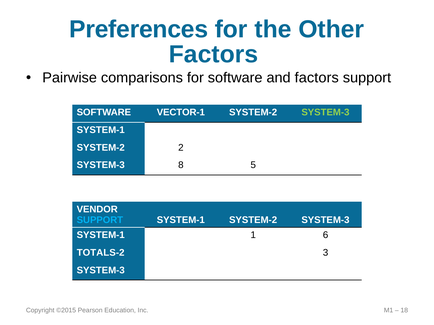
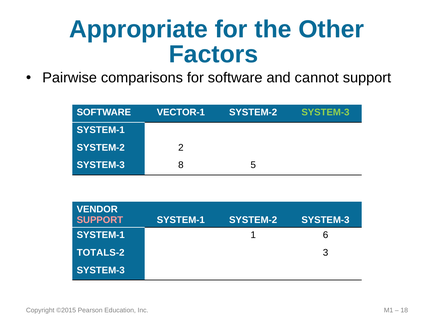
Preferences: Preferences -> Appropriate (139, 30)
and factors: factors -> cannot (317, 78)
SUPPORT colour: light blue -> pink (100, 220)
